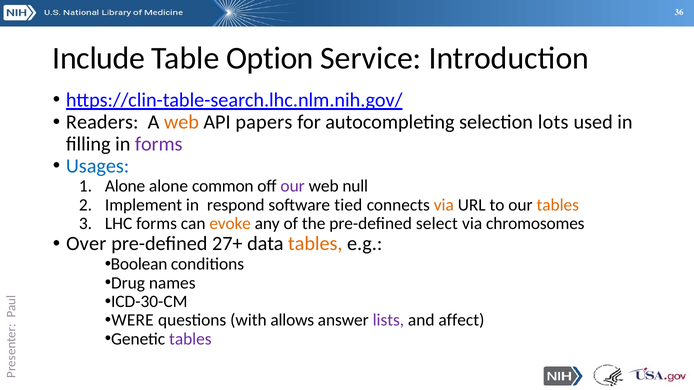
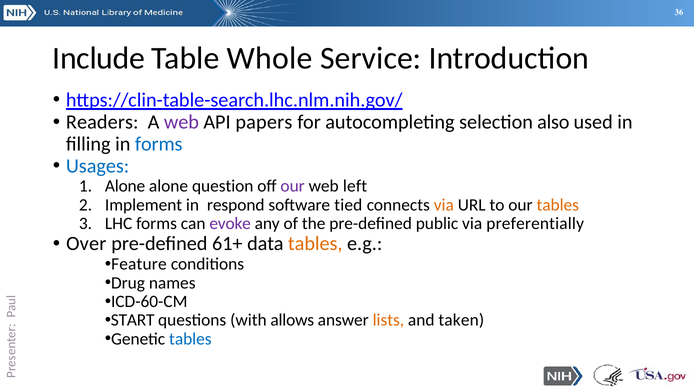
Option: Option -> Whole (270, 58)
web colour: orange -> purple (181, 122)
lots: lots -> also (553, 122)
forms colour: purple -> blue (159, 144)
common: common -> question (223, 186)
null: null -> left (355, 186)
evoke colour: orange -> purple (230, 224)
select: select -> public (437, 224)
chromosomes: chromosomes -> preferentially (535, 224)
27+: 27+ -> 61+ (227, 244)
Boolean: Boolean -> Feature (139, 264)
ICD-30-CM: ICD-30-CM -> ICD-60-CM (149, 302)
WERE: WERE -> START (133, 321)
lists colour: purple -> orange (388, 321)
affect: affect -> taken (461, 321)
tables colour: purple -> blue (190, 339)
